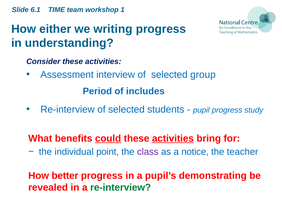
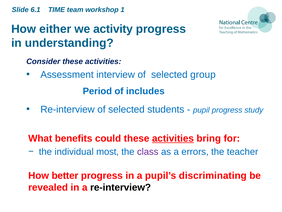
writing: writing -> activity (113, 29)
could underline: present -> none (108, 138)
point: point -> most (108, 151)
notice: notice -> errors (195, 151)
demonstrating: demonstrating -> discriminating (213, 175)
re-interview colour: green -> black (121, 187)
